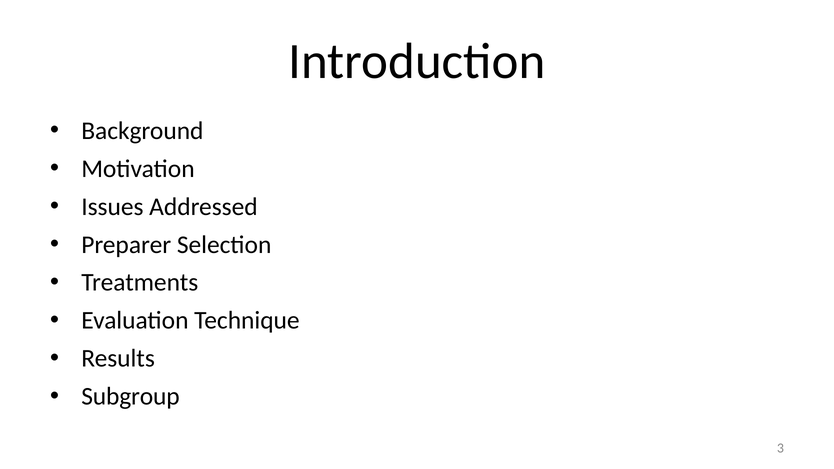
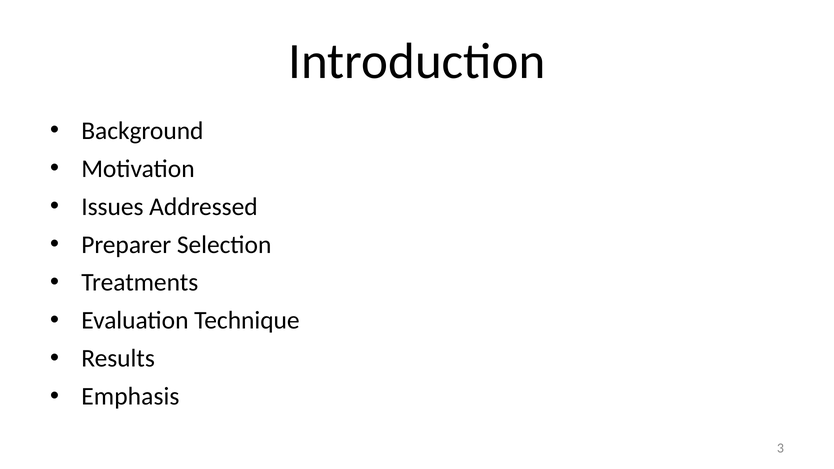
Subgroup: Subgroup -> Emphasis (130, 397)
